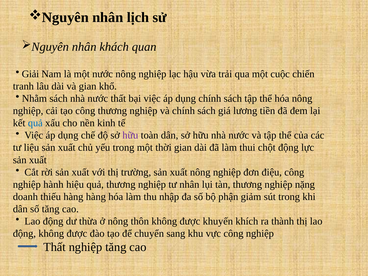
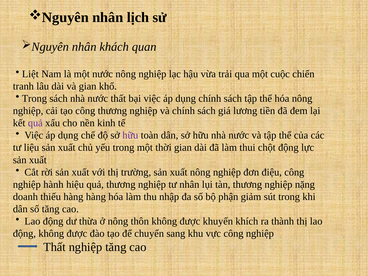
Giải: Giải -> Liệt (30, 74)
Nhằm: Nhằm -> Trong (34, 99)
quả colour: blue -> purple (35, 123)
